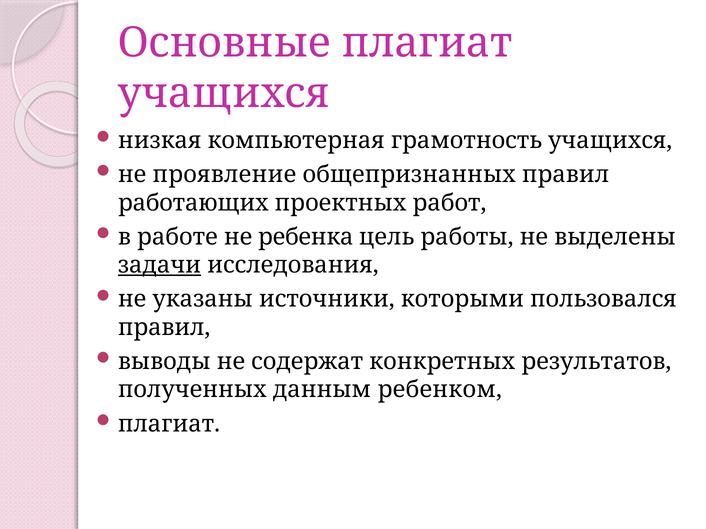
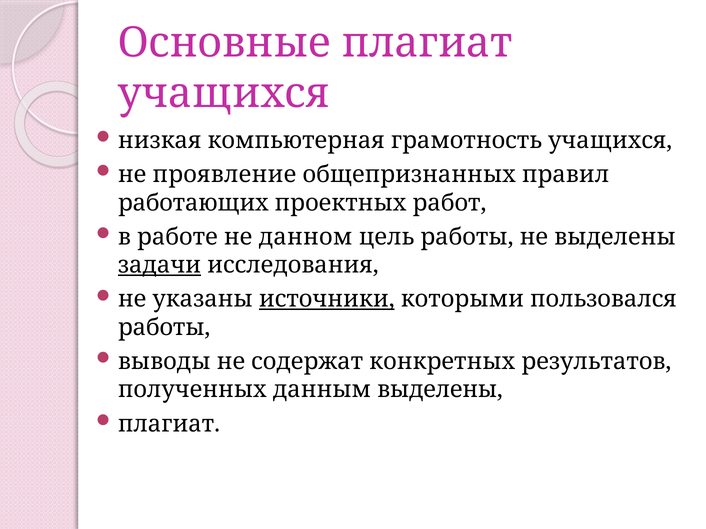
ребенка: ребенка -> данном (305, 237)
источники underline: none -> present (327, 299)
правил: правил -> работы (164, 328)
данным ребенком: ребенком -> выделены (440, 390)
